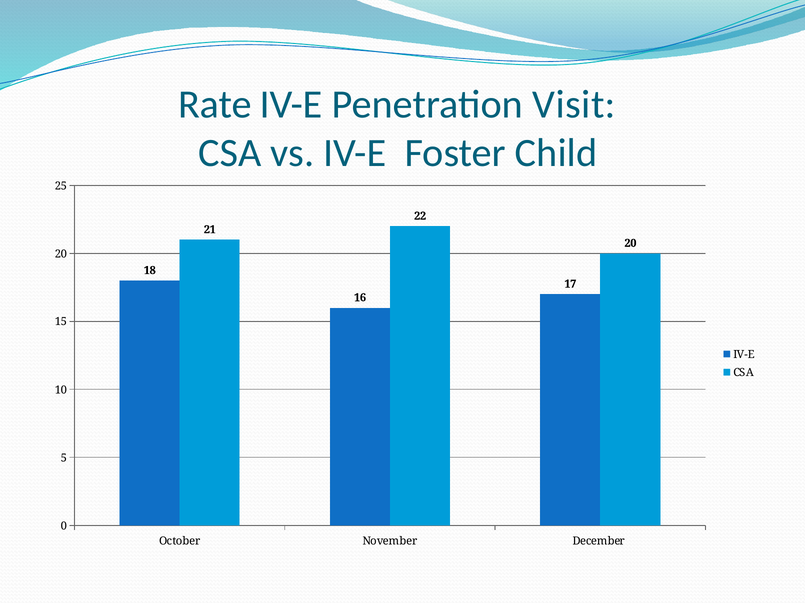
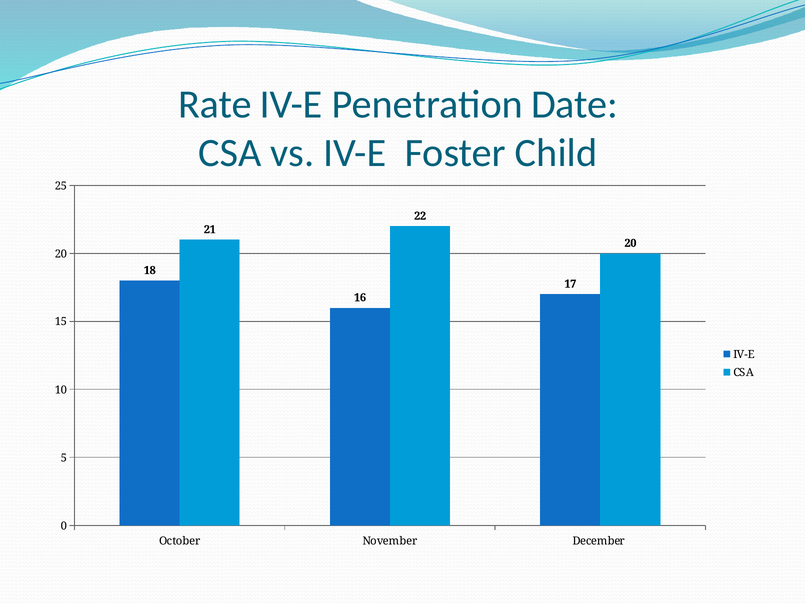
Visit: Visit -> Date (574, 105)
